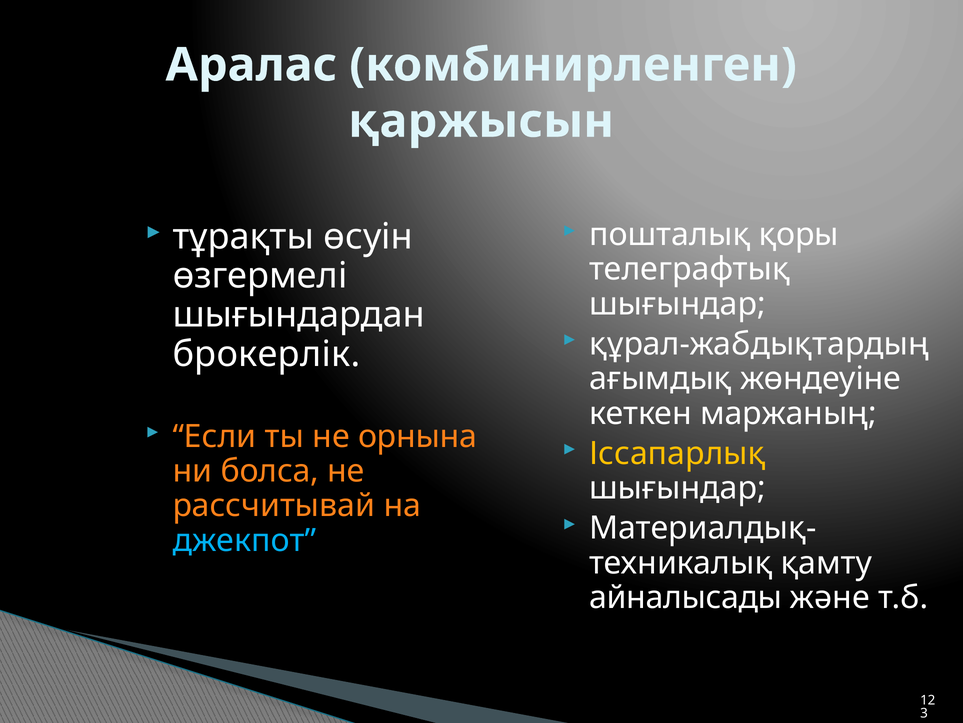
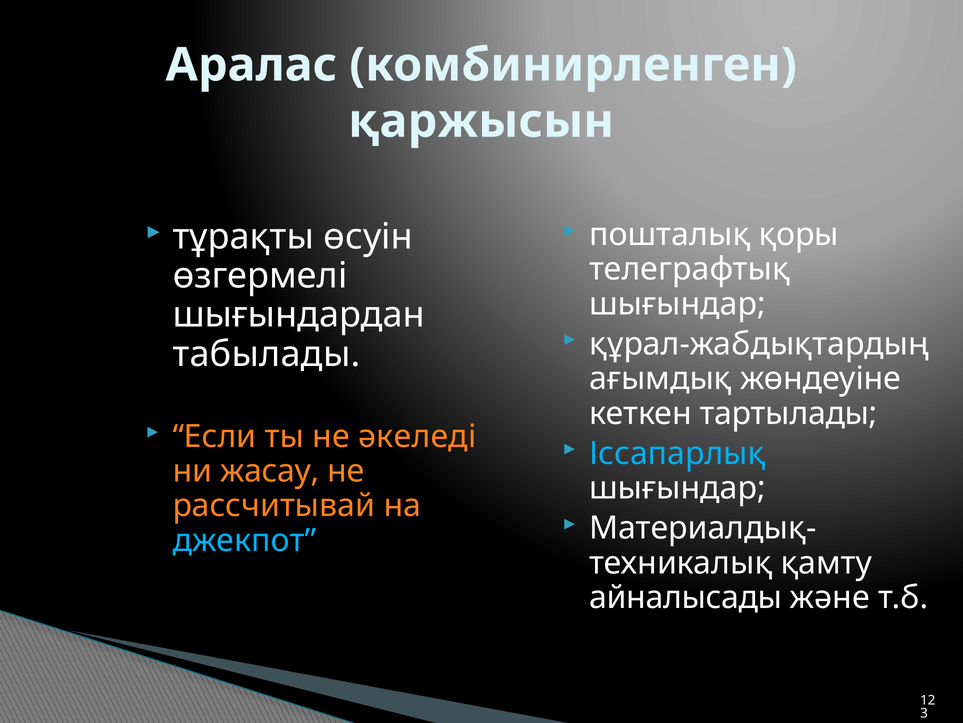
брокерлік: брокерлік -> табылады (266, 354)
маржаның: маржаның -> тартылады (788, 413)
орнына: орнына -> әкеледі (417, 436)
Іссапарлық colour: yellow -> light blue (677, 453)
болса: болса -> жасау (270, 471)
